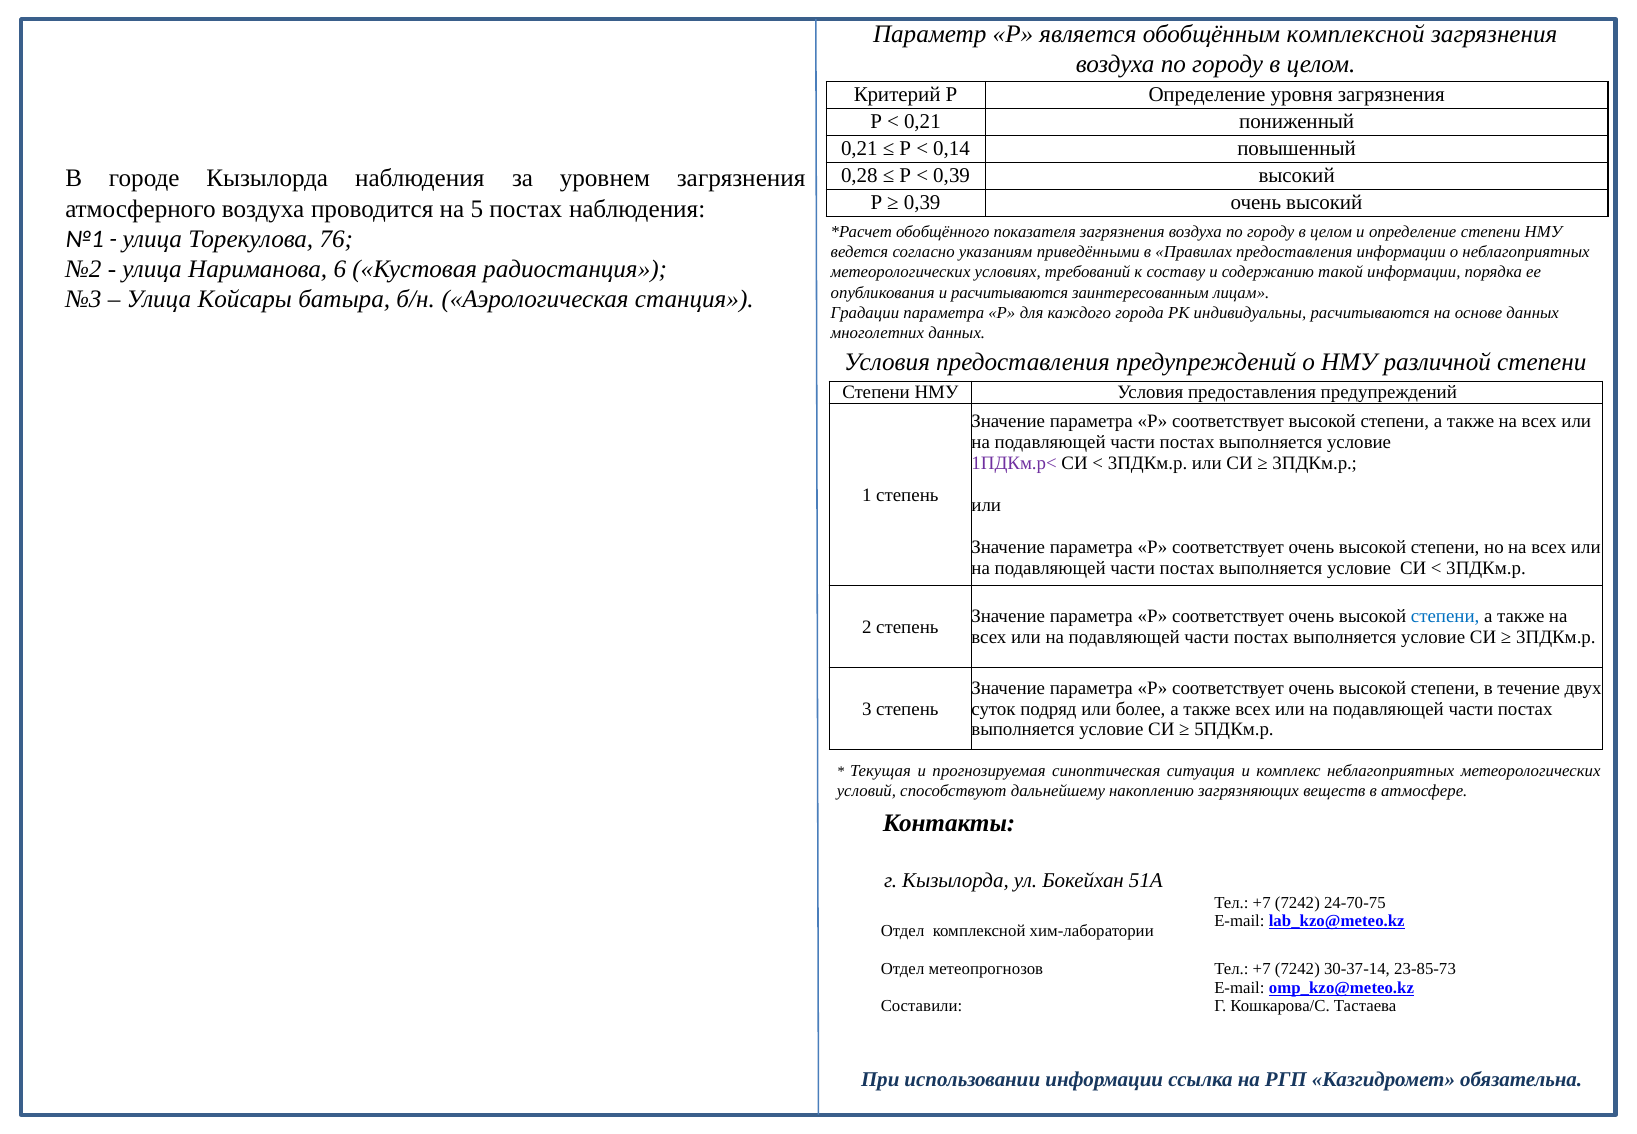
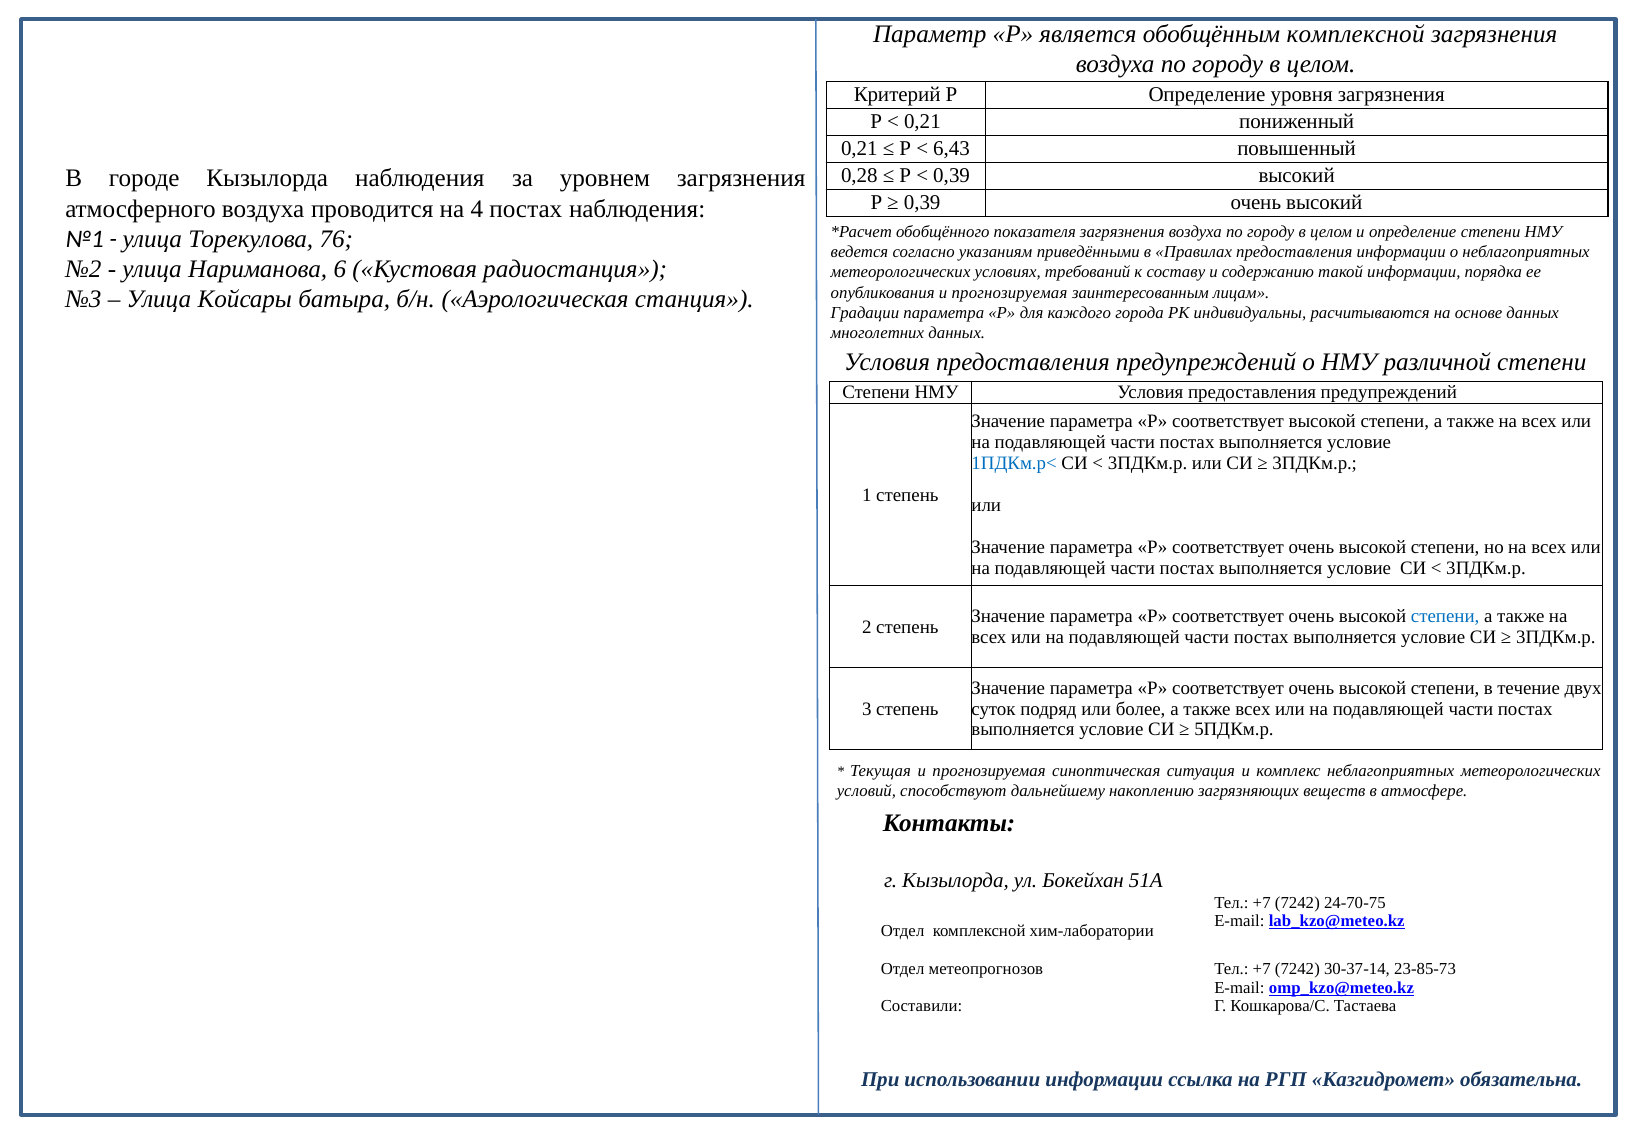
0,14: 0,14 -> 6,43 (952, 149)
5: 5 -> 4 (477, 209)
опубликования и расчитываются: расчитываются -> прогнозируемая (1010, 292)
1ПДКм.р< colour: purple -> blue (1014, 463)
